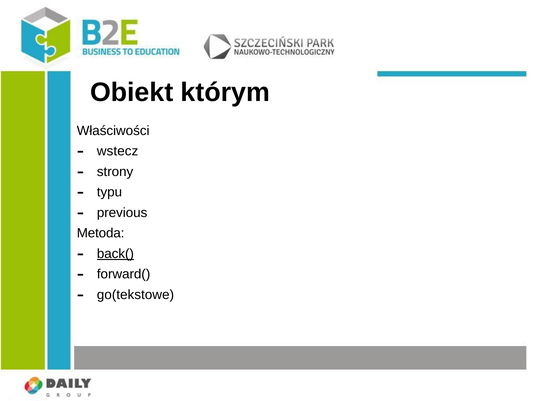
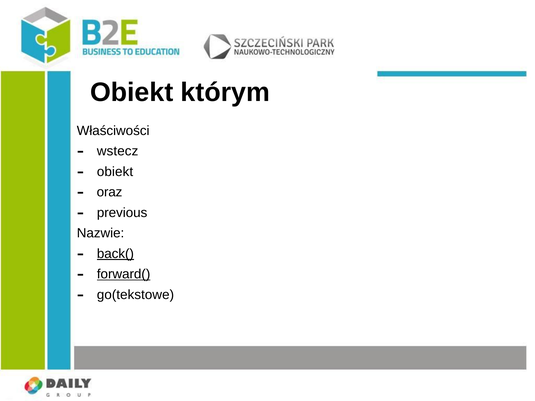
strony: strony -> obiekt (115, 172)
typu: typu -> oraz (110, 192)
Metoda: Metoda -> Nazwie (101, 233)
forward( underline: none -> present (124, 274)
